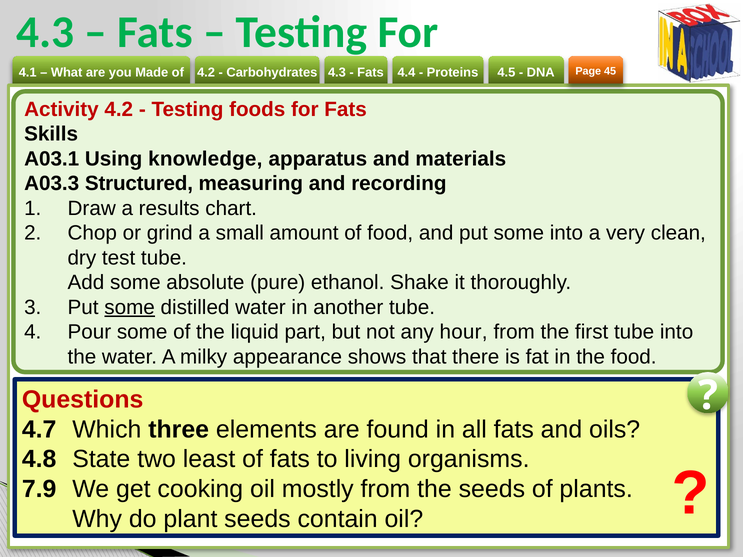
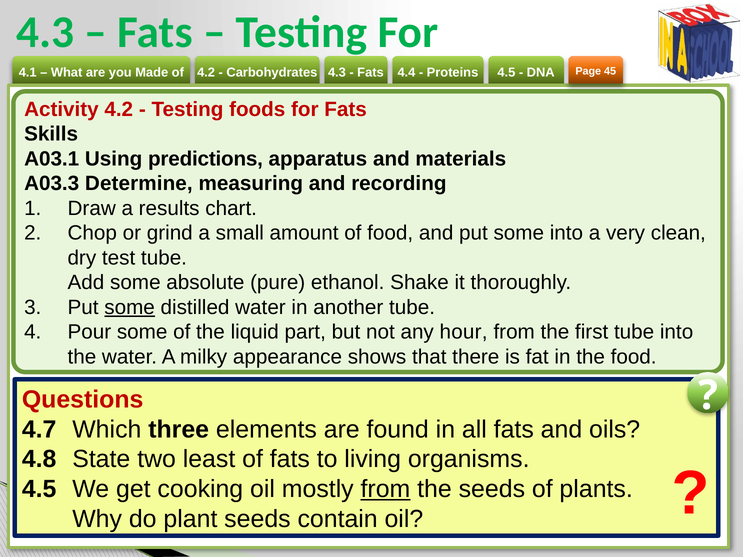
knowledge: knowledge -> predictions (206, 159)
Structured: Structured -> Determine (139, 184)
7.9: 7.9 -> 4.5 (39, 489)
from underline: none -> present (385, 489)
